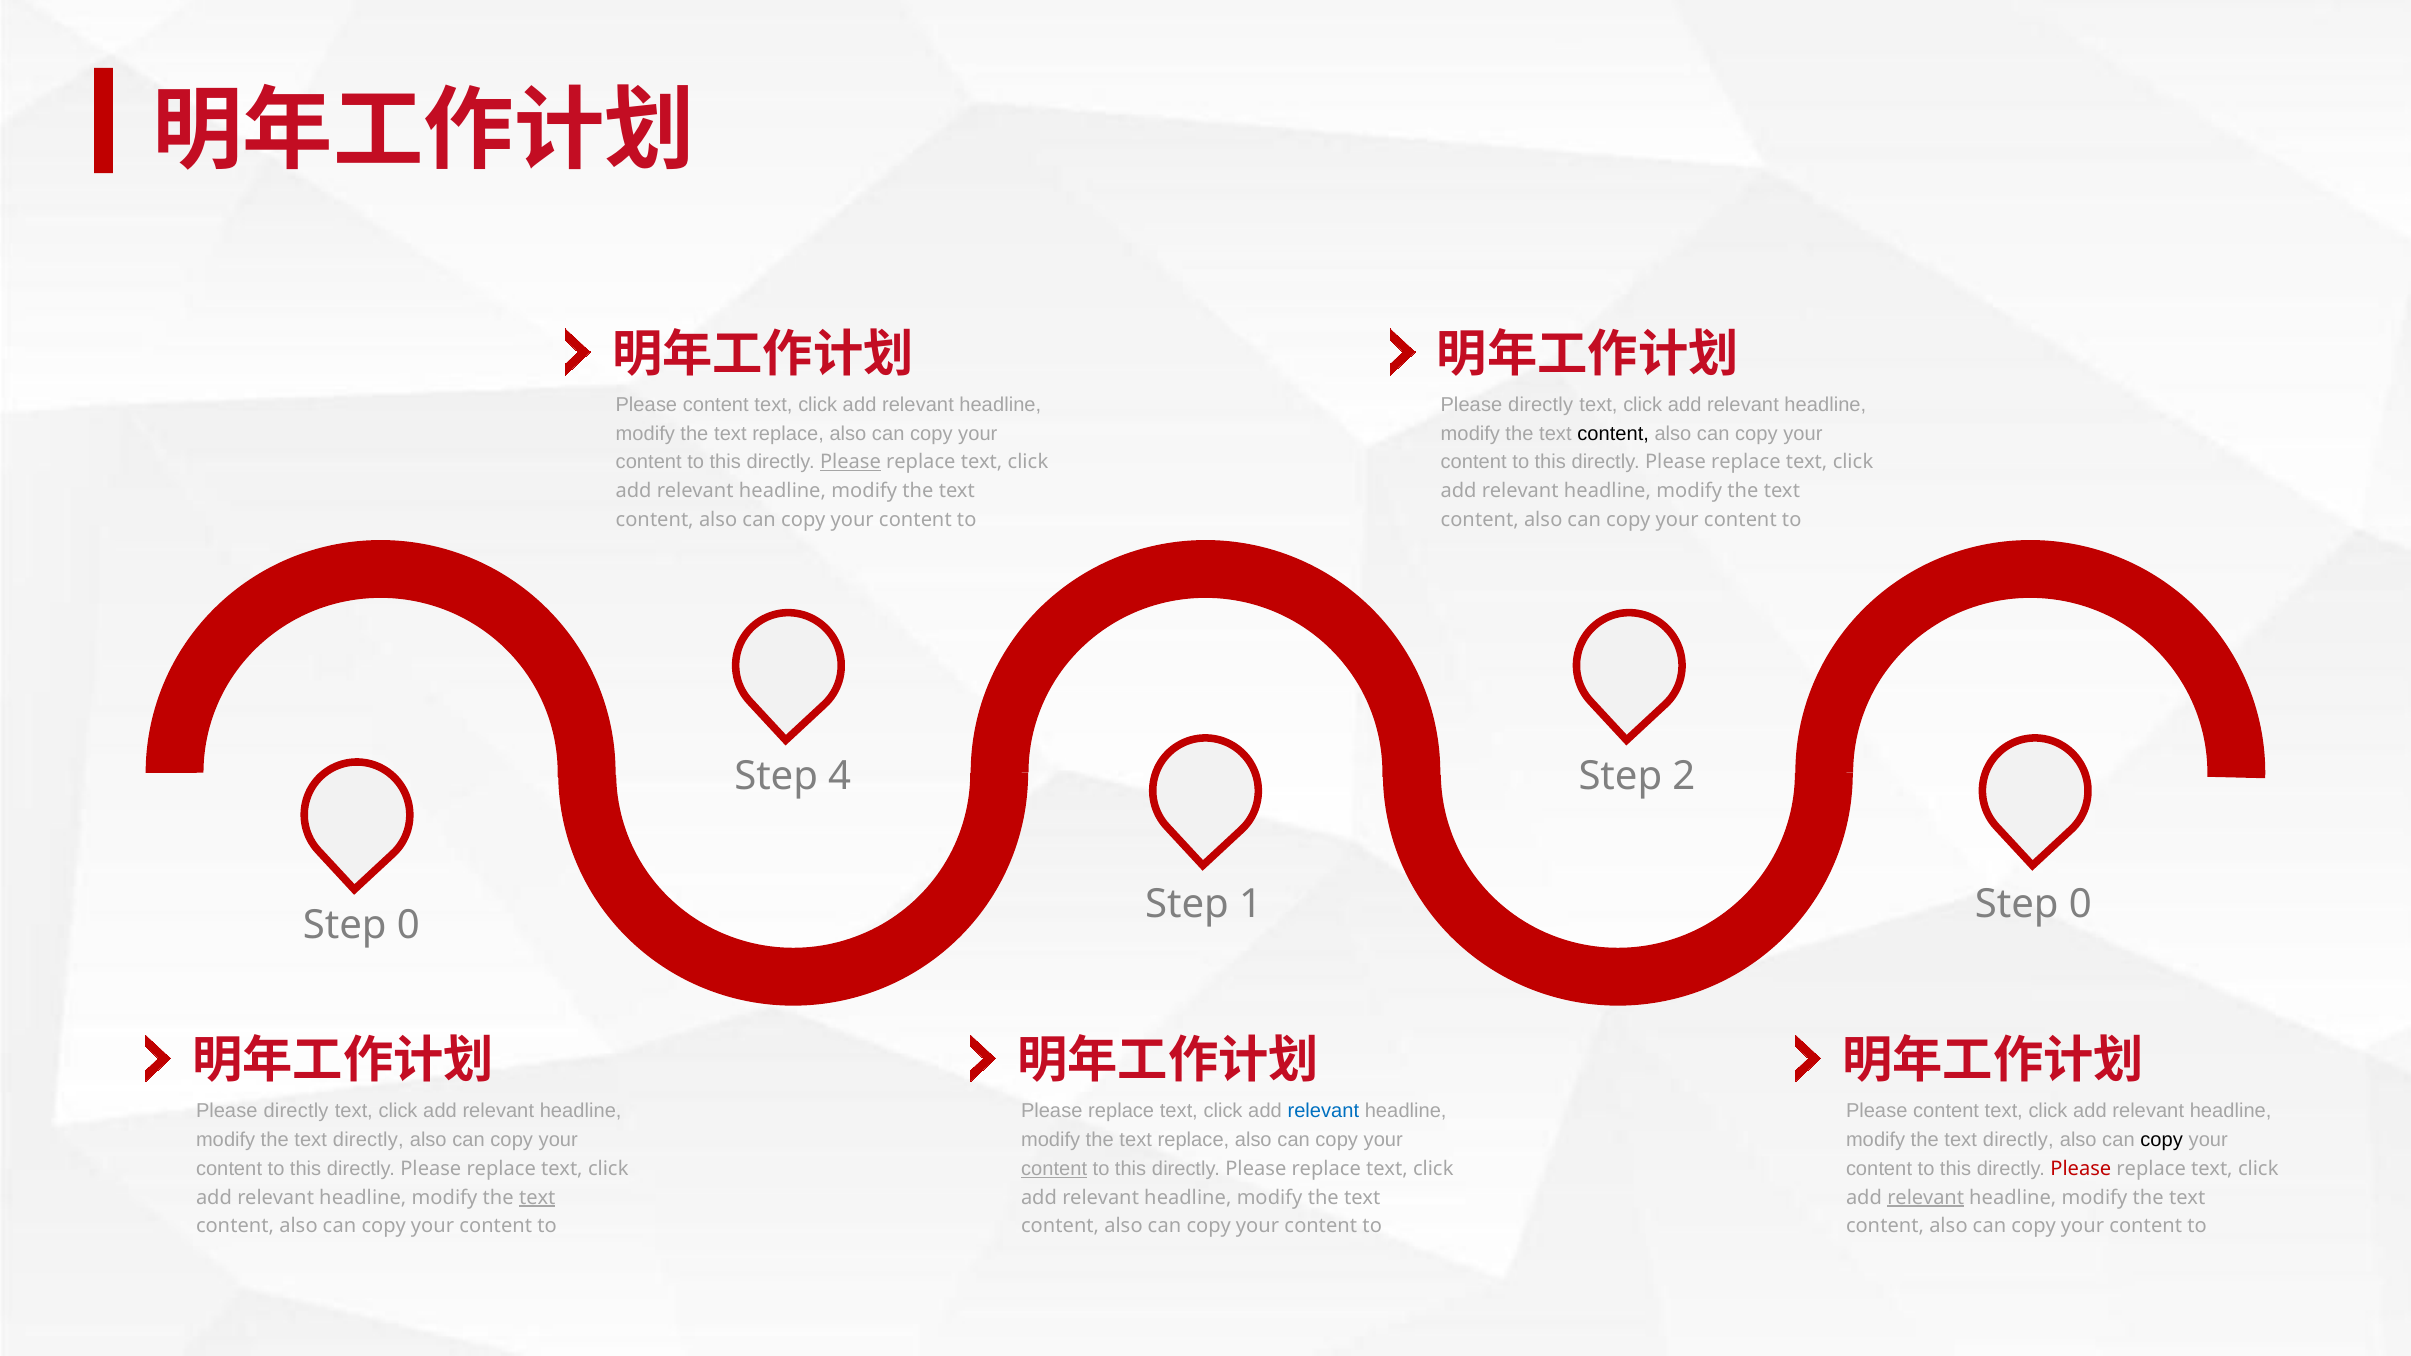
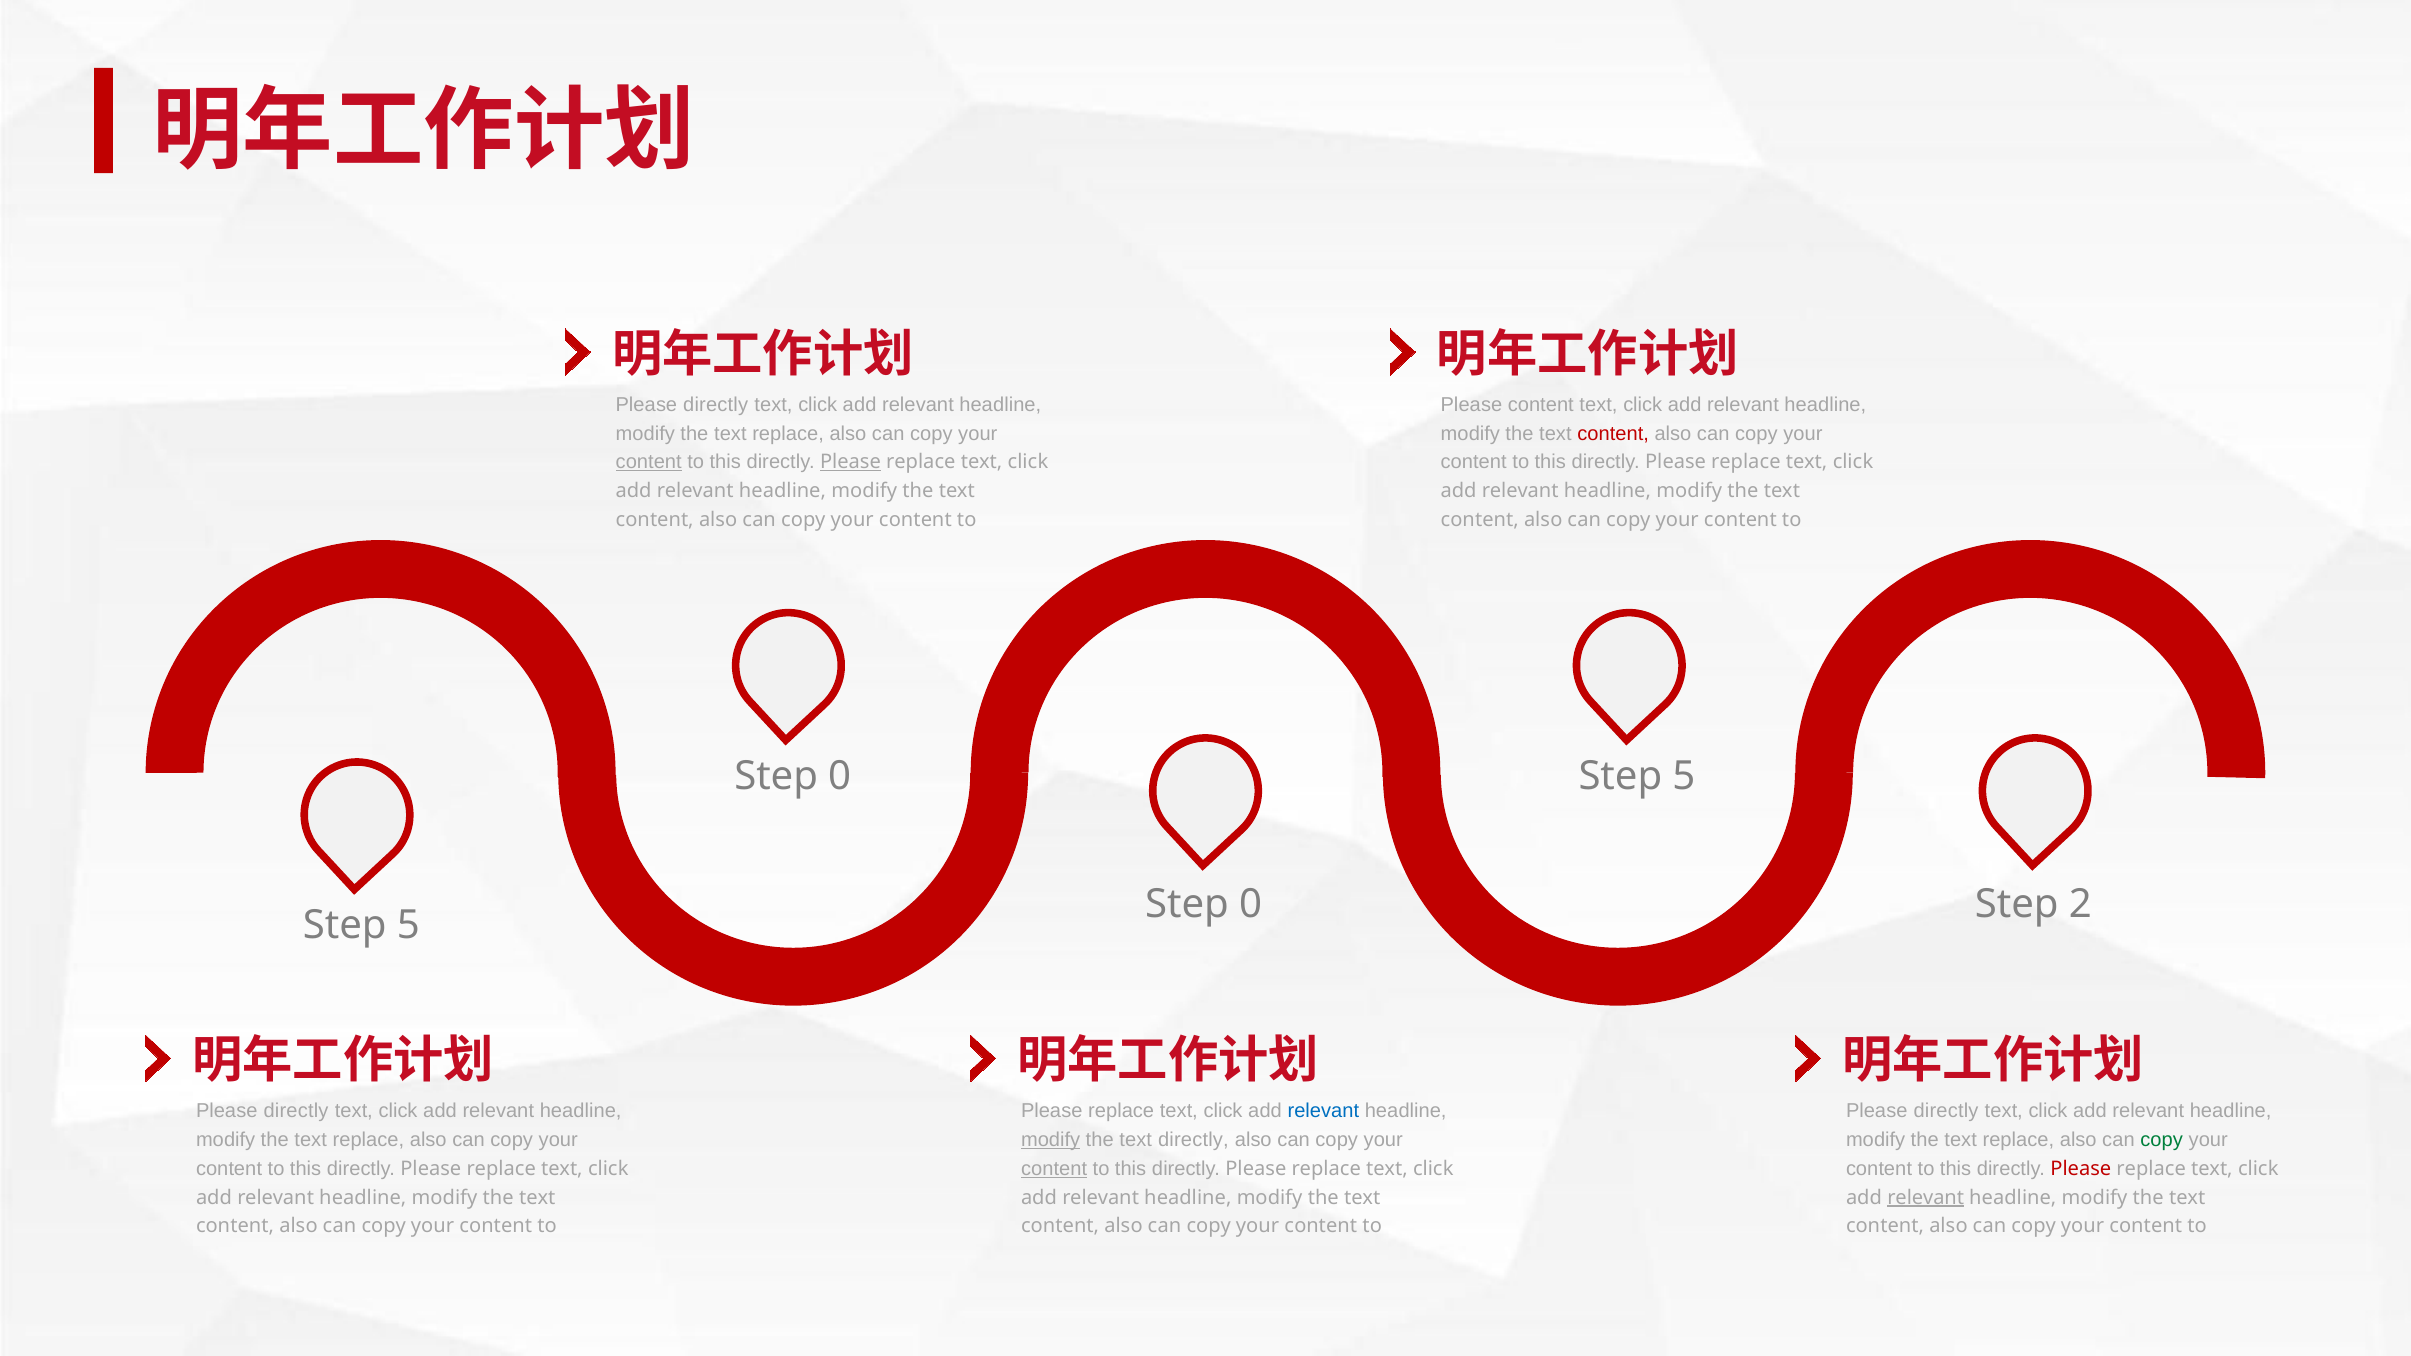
content: content -> directly (716, 405)
directly: directly -> content (1541, 405)
content colour: black -> red (1613, 433)
content underline: none -> present (649, 462)
4: 4 -> 0 (840, 776)
2: 2 -> 5 (1684, 776)
1: 1 -> 0 (1251, 904)
0: 0 -> 2 (2080, 904)
0: 0 -> 5 (408, 925)
content: content -> directly (1946, 1111)
directly: directly -> replace (368, 1140)
modify underline: none -> present (1051, 1140)
replace: replace -> directly (1193, 1140)
directly: directly -> replace (2018, 1140)
copy colour: black -> green (2162, 1140)
text underline: present -> none (537, 1198)
